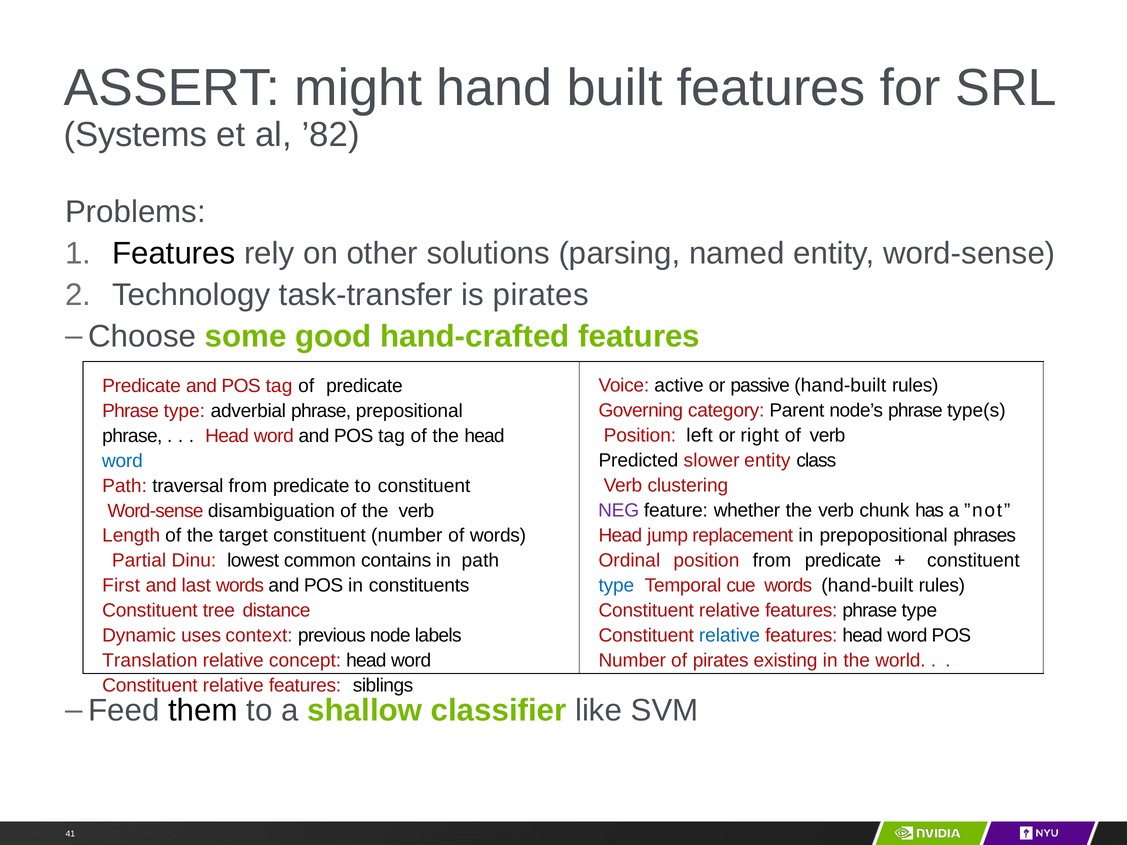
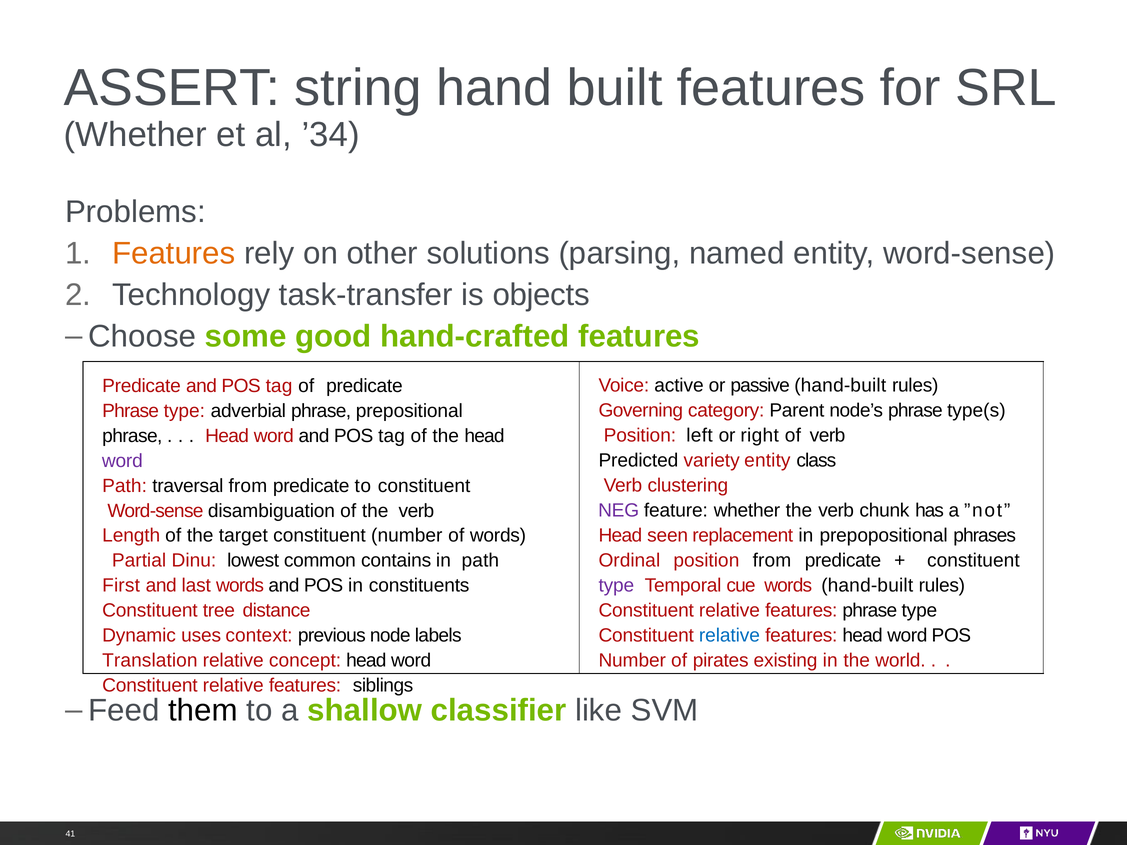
might: might -> string (358, 88)
Systems: Systems -> Whether (135, 135)
’82: ’82 -> ’34 (331, 135)
Features colour: black -> orange (174, 253)
is pirates: pirates -> objects (541, 295)
word colour: blue -> purple (122, 461)
slower: slower -> variety (712, 461)
jump: jump -> seen (668, 536)
type colour: blue -> purple (616, 586)
